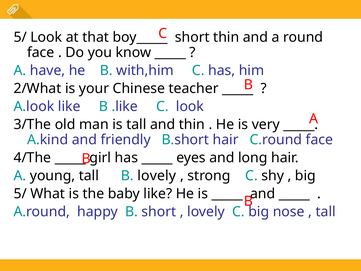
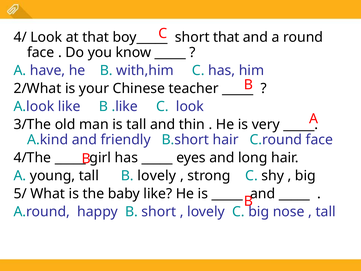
5/: 5/ -> 4/ (20, 37)
short thin: thin -> that (226, 37)
